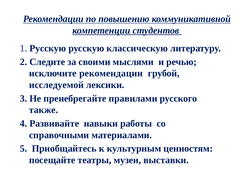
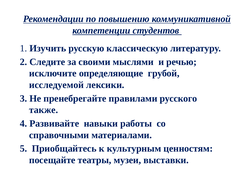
1 Русскую: Русскую -> Изучить (48, 48)
исключите рекомендации: рекомендации -> определяющие (111, 73)
